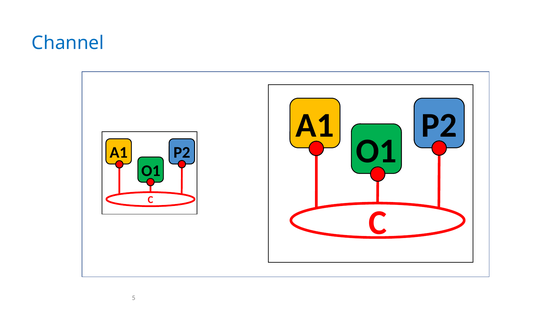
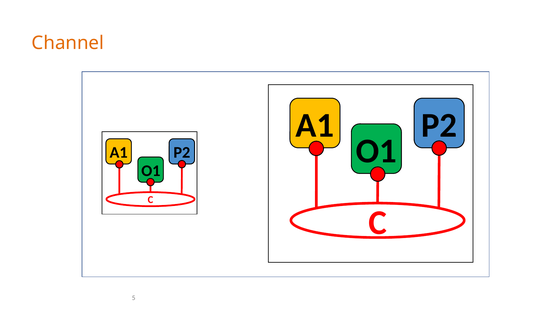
Channel colour: blue -> orange (68, 43)
